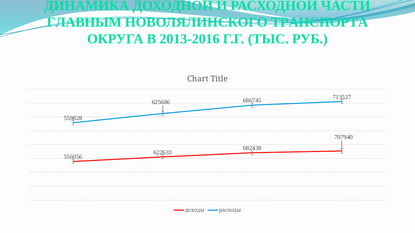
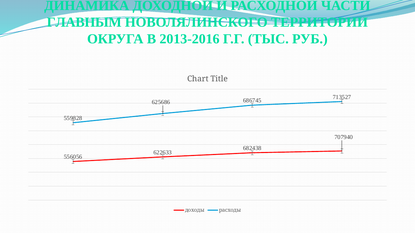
ТРАНСПОРТА: ТРАНСПОРТА -> ТЕРРИТОРИИ (319, 22)
